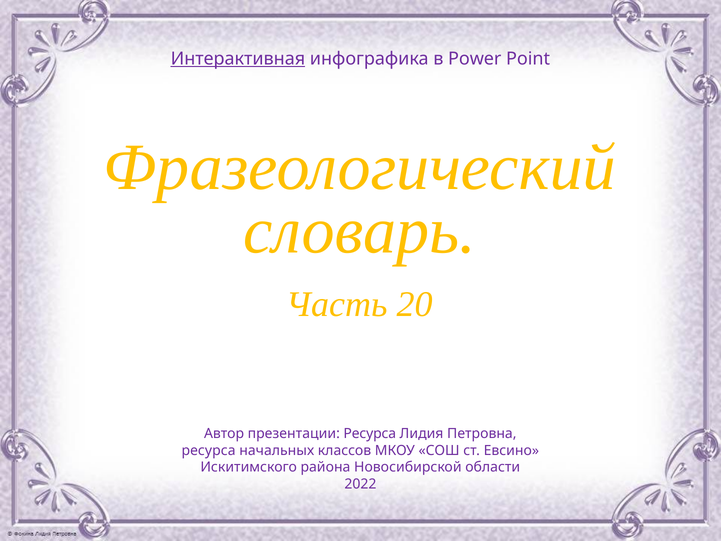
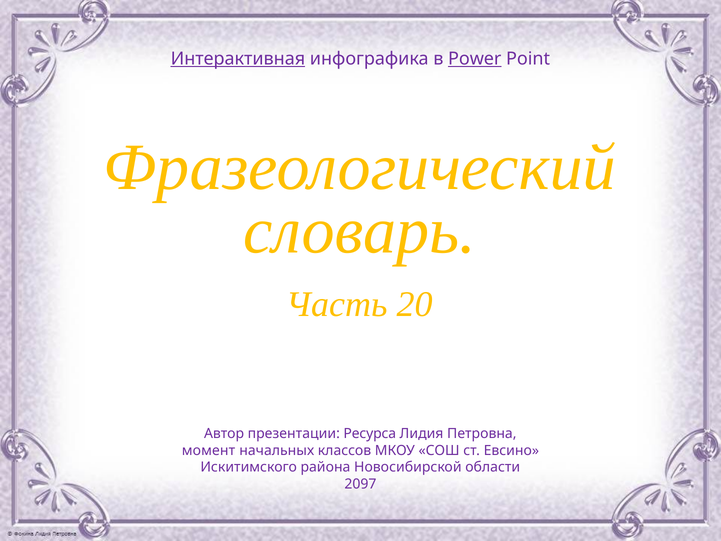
Power underline: none -> present (475, 59)
ресурса: ресурса -> момент (209, 450)
2022: 2022 -> 2097 (360, 484)
